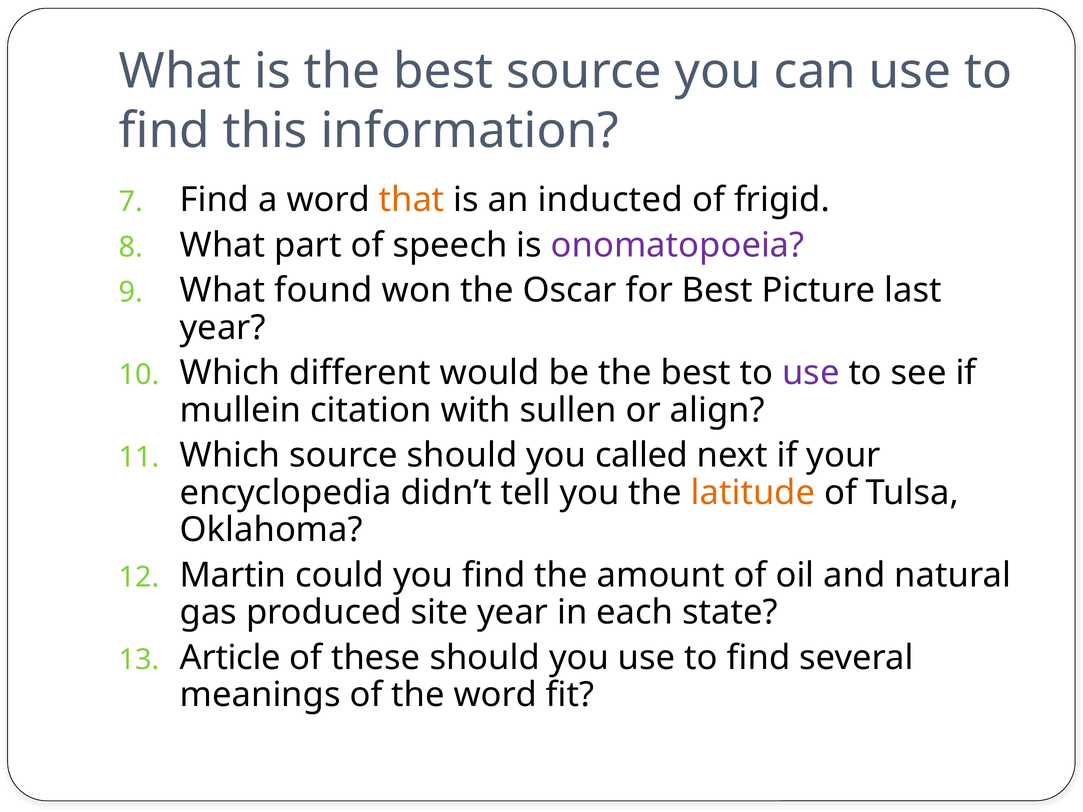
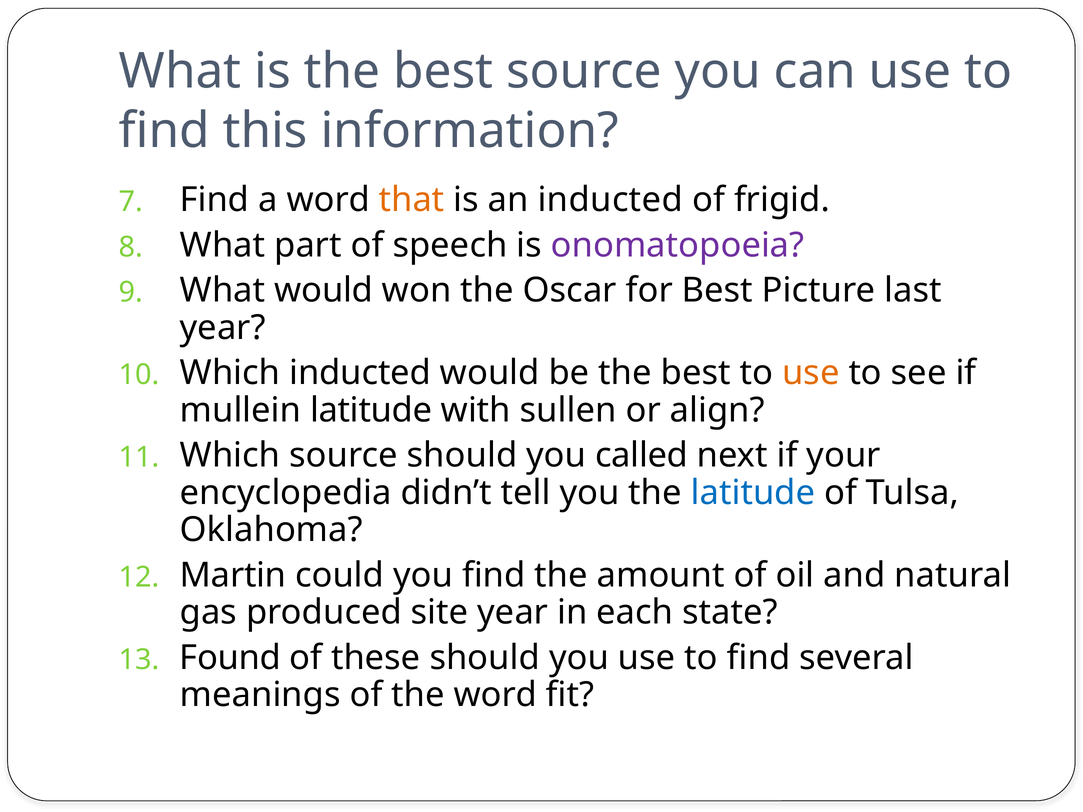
What found: found -> would (324, 290)
Which different: different -> inducted (360, 373)
use colour: purple -> orange (811, 373)
mullein citation: citation -> latitude (371, 410)
latitude colour: orange -> blue (753, 493)
Article: Article -> Found (230, 658)
